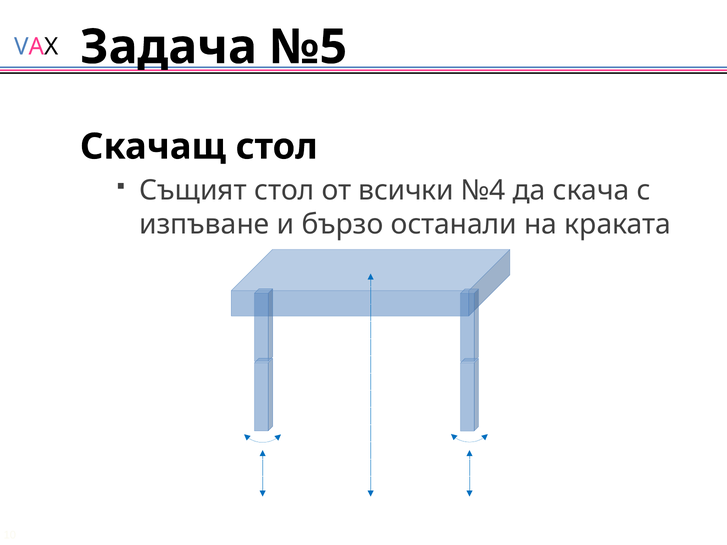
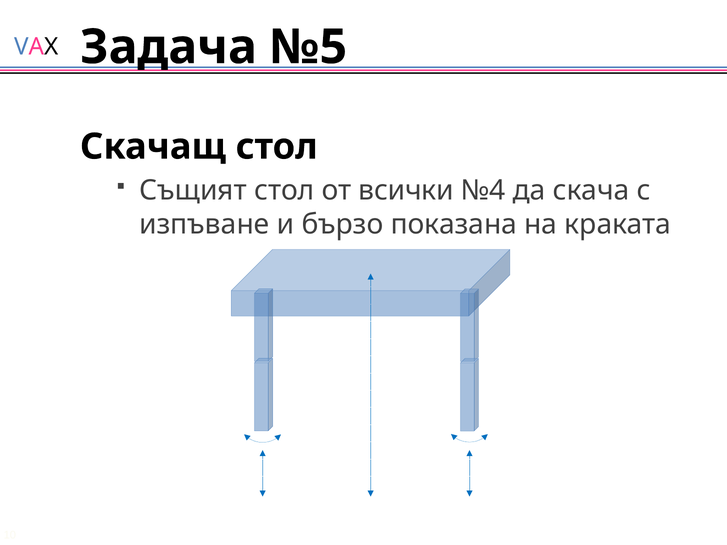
останали: останали -> показана (454, 225)
